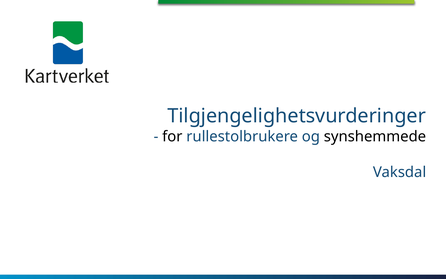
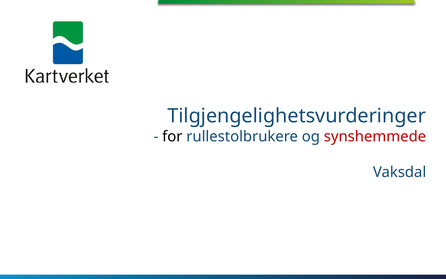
synshemmede colour: black -> red (375, 136)
